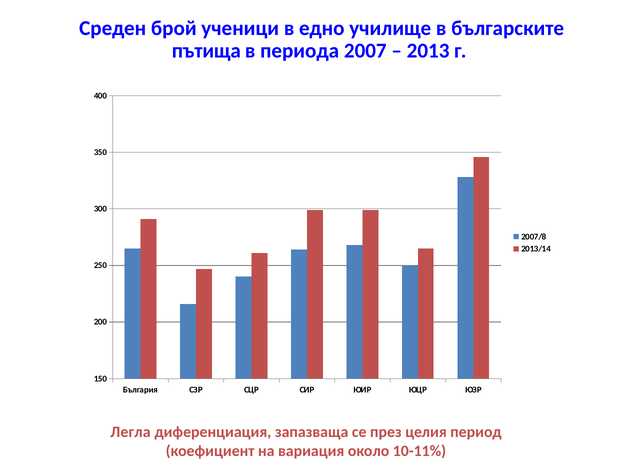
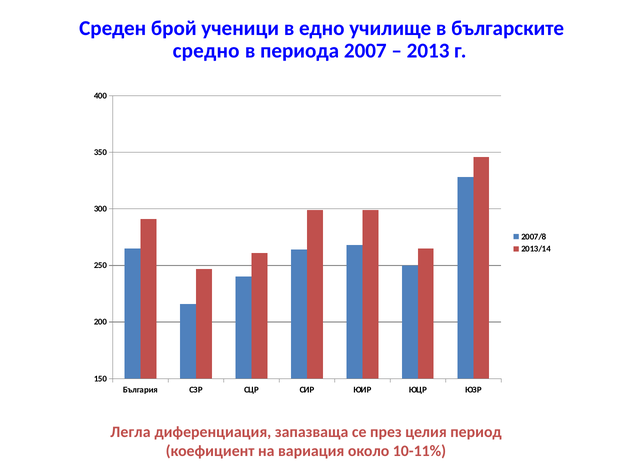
пътища: пътища -> средно (206, 51)
